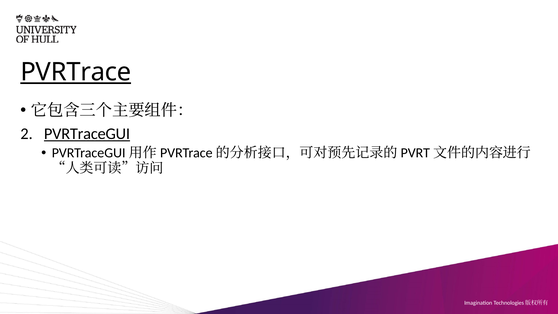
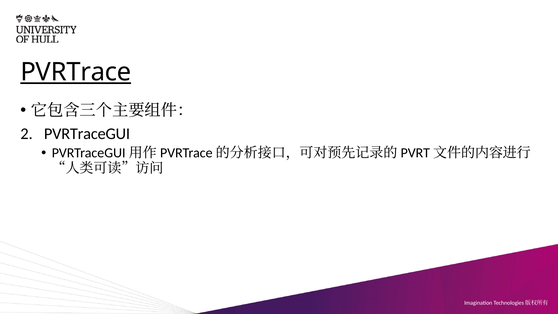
PVRTraceGUI underline: present -> none (87, 134)
